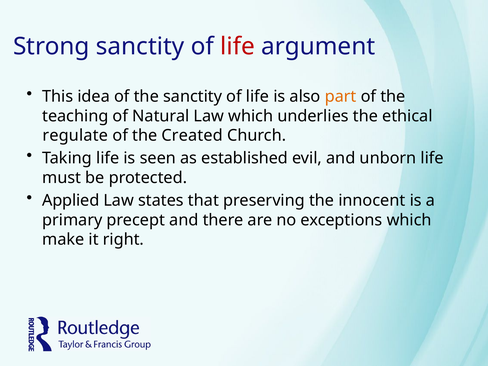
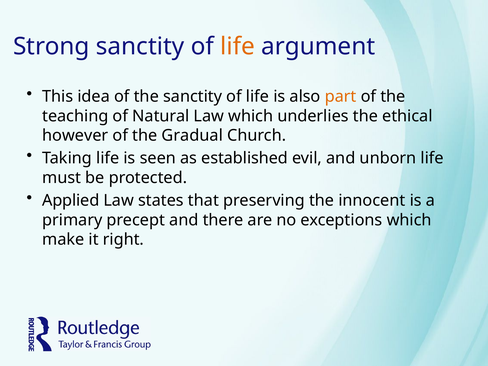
life colour: red -> orange (238, 46)
regulate: regulate -> however (75, 135)
Created: Created -> Gradual (192, 135)
